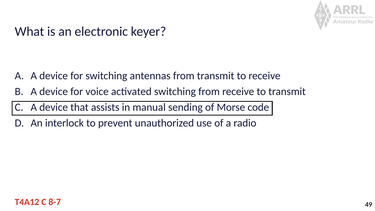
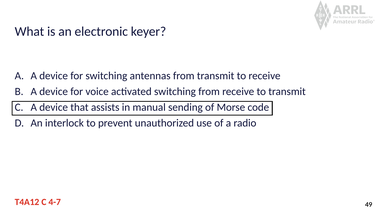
8-7: 8-7 -> 4-7 (55, 202)
